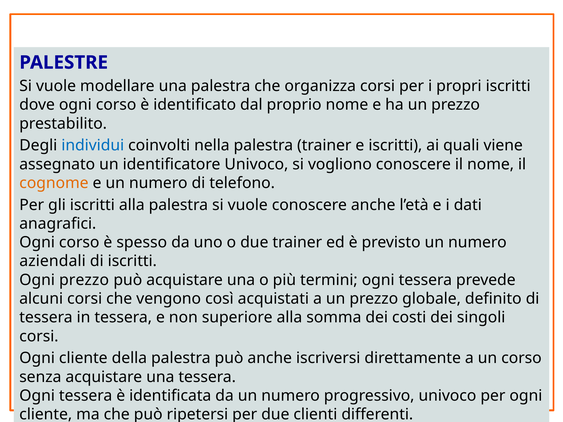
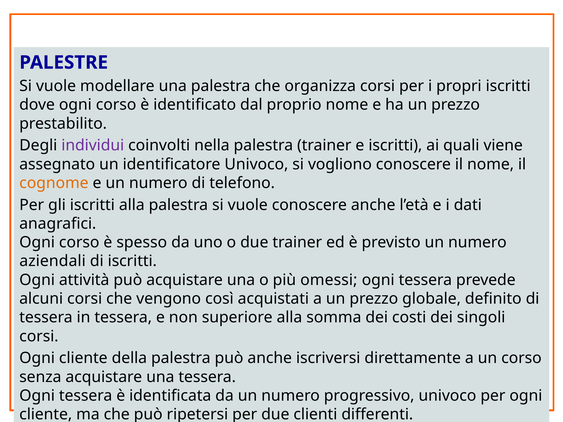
individui colour: blue -> purple (93, 146)
Ogni prezzo: prezzo -> attività (84, 280)
termini: termini -> omessi (329, 280)
